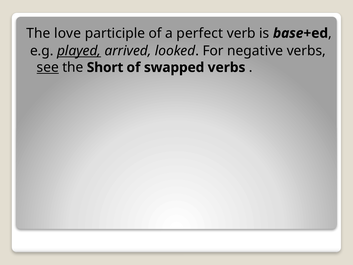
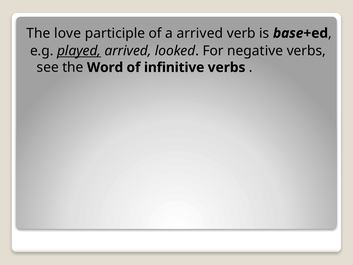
a perfect: perfect -> arrived (200, 33)
see underline: present -> none (48, 67)
Short: Short -> Word (105, 67)
swapped: swapped -> infinitive (174, 67)
